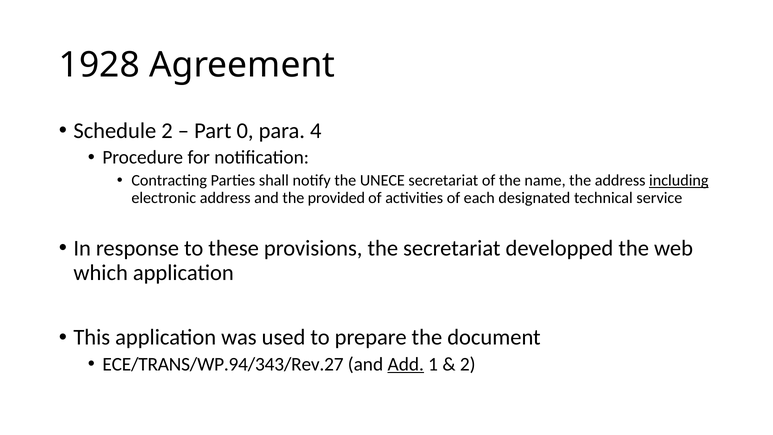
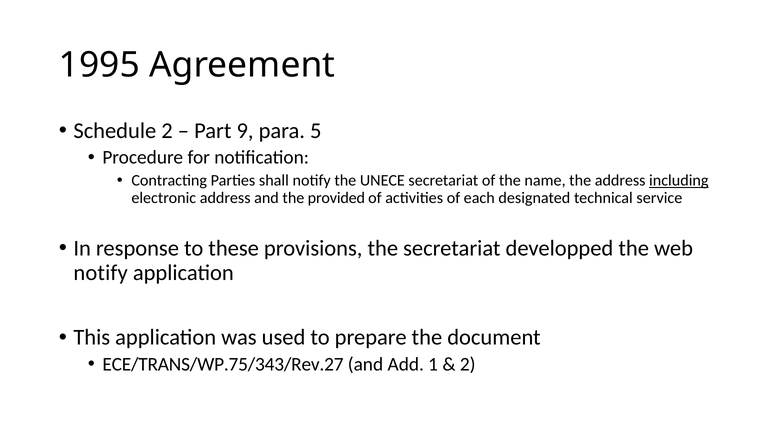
1928: 1928 -> 1995 (99, 65)
0: 0 -> 9 (245, 131)
4: 4 -> 5 (316, 131)
which: which -> notify (101, 273)
ECE/TRANS/WP.94/343/Rev.27: ECE/TRANS/WP.94/343/Rev.27 -> ECE/TRANS/WP.75/343/Rev.27 (223, 364)
Add underline: present -> none (406, 364)
